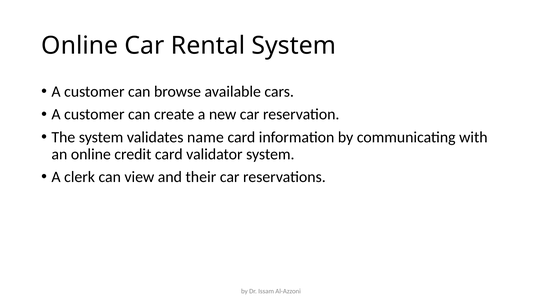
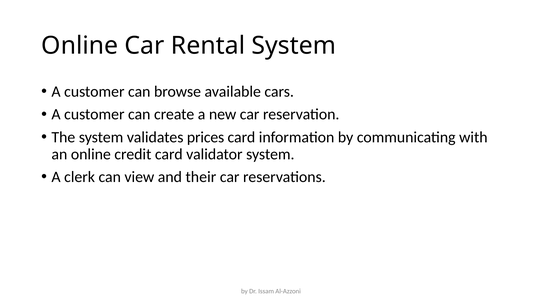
name: name -> prices (206, 137)
